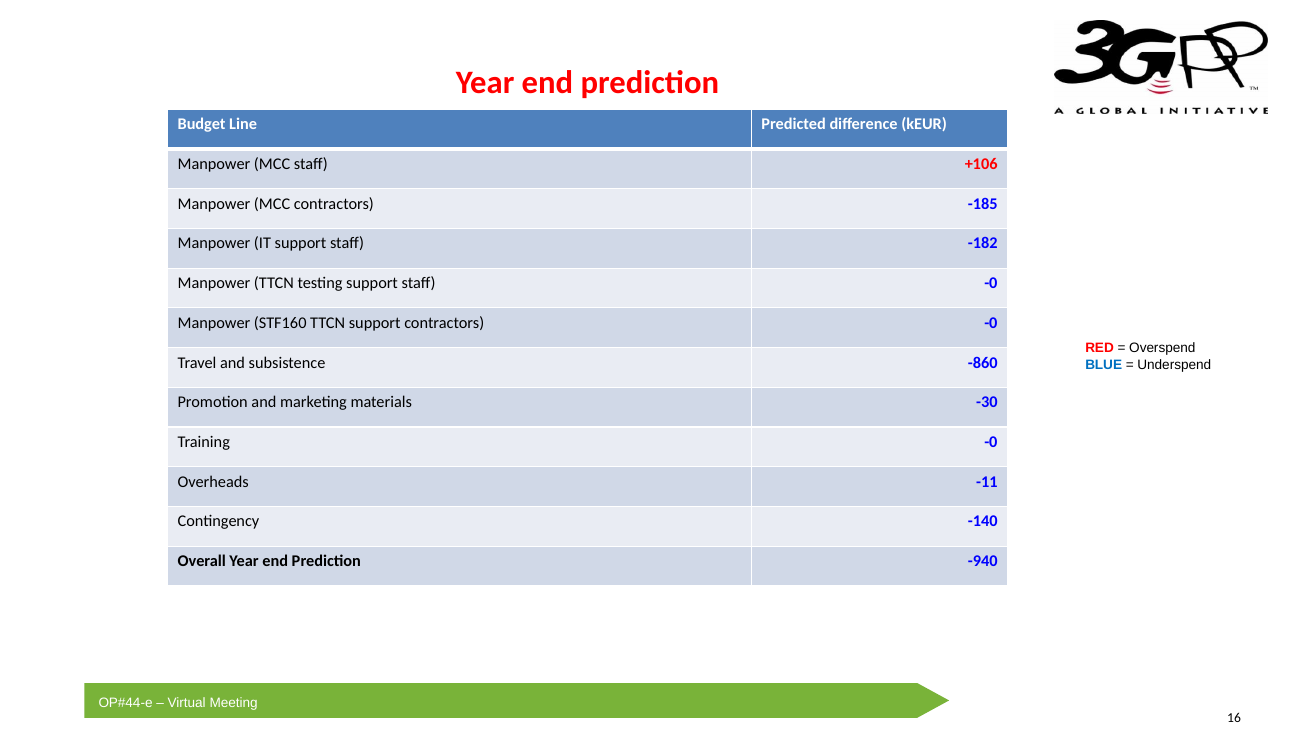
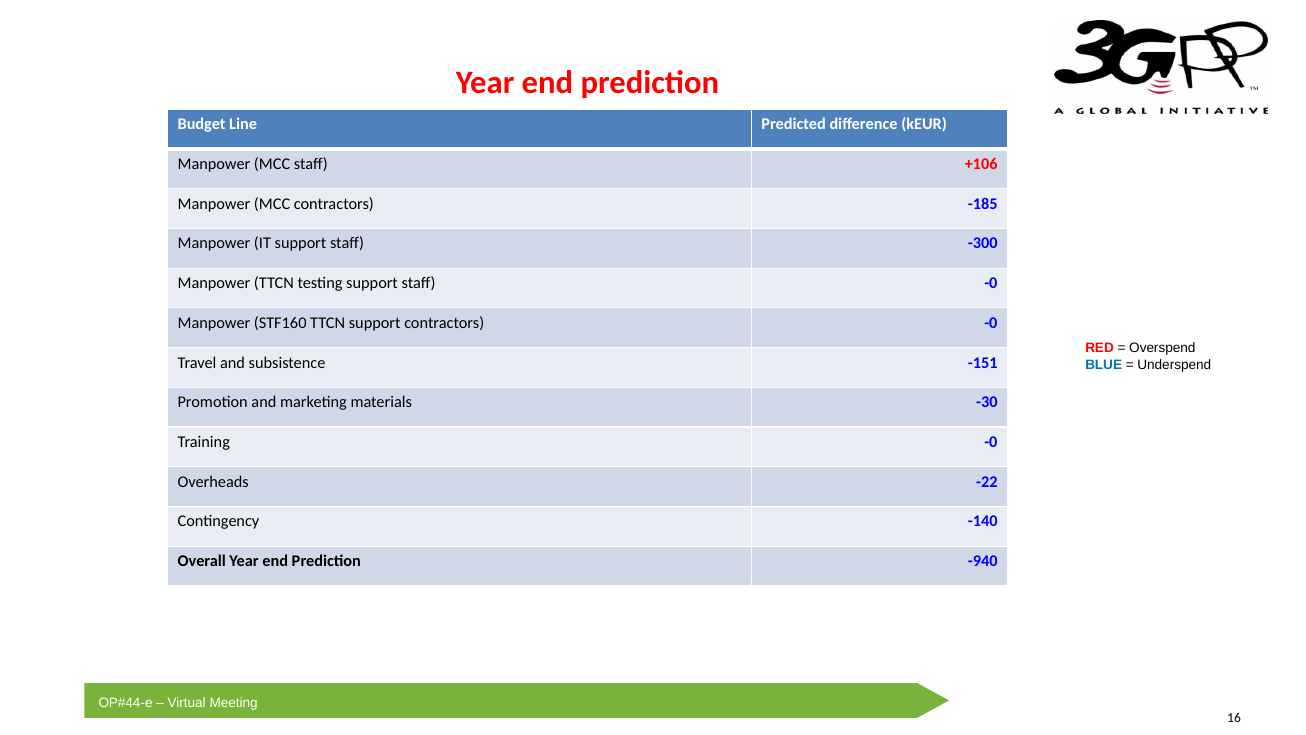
-182: -182 -> -300 (983, 243)
-860: -860 -> -151 (983, 362)
-11: -11 -> -22 (987, 482)
